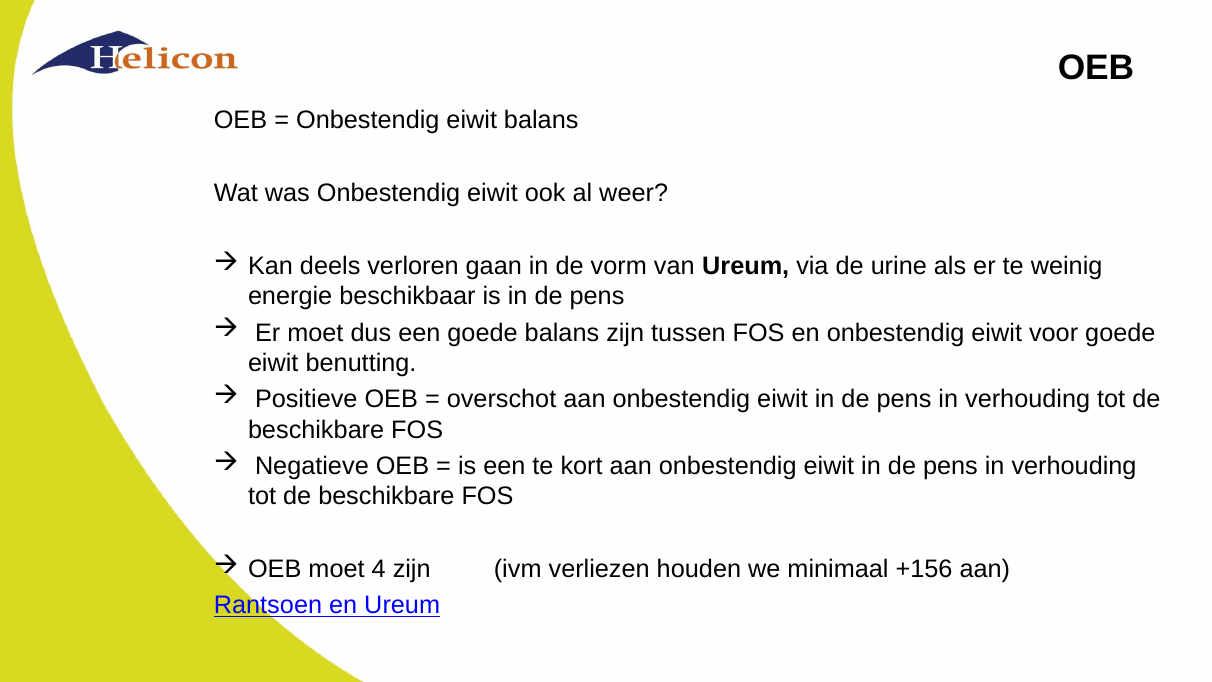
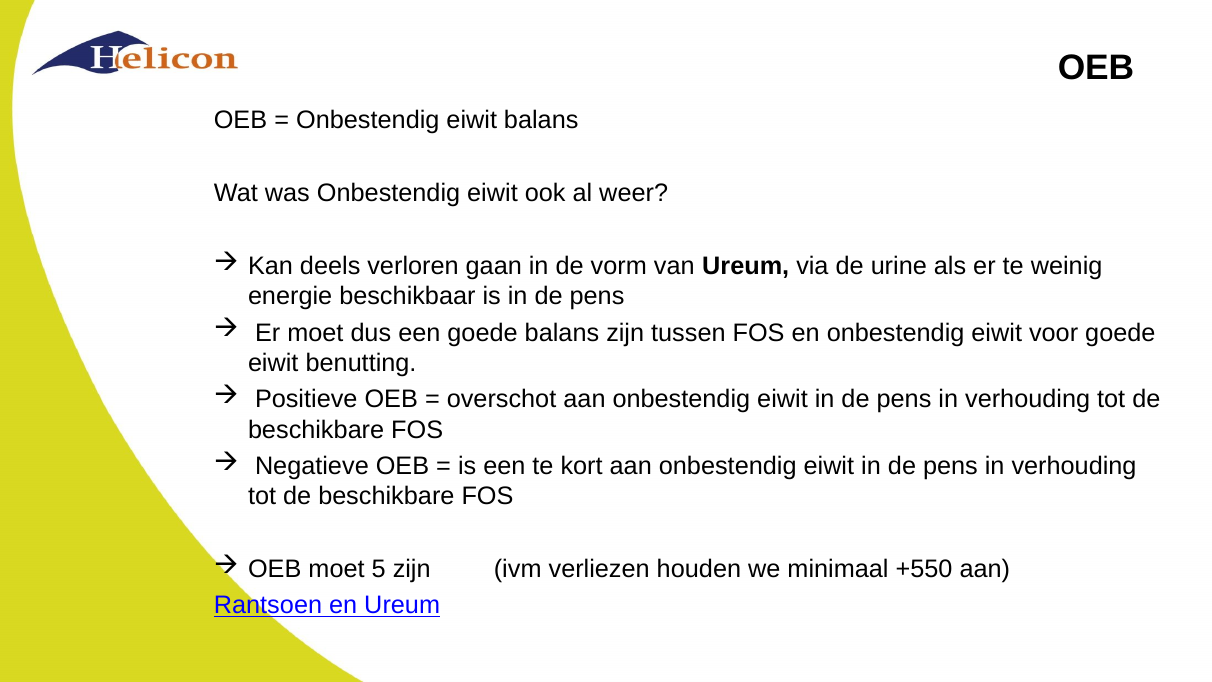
4: 4 -> 5 (379, 569)
+156: +156 -> +550 (924, 569)
